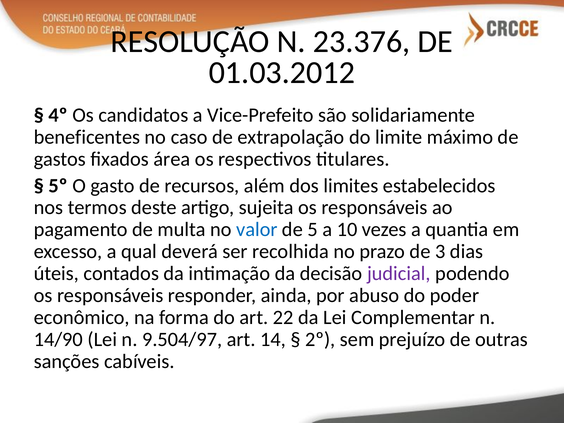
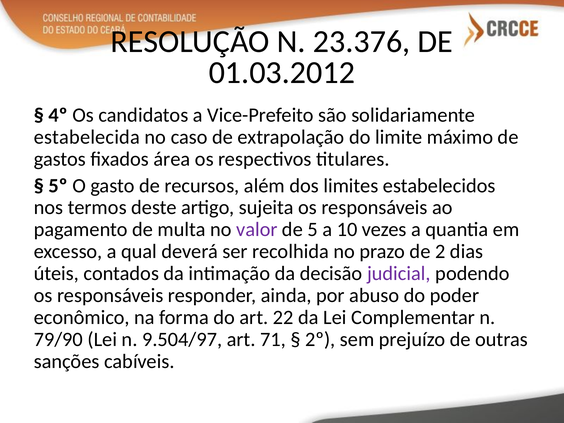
beneficentes: beneficentes -> estabelecida (87, 137)
valor colour: blue -> purple (257, 230)
3: 3 -> 2 (440, 252)
14/90: 14/90 -> 79/90 (58, 339)
14: 14 -> 71 (273, 339)
